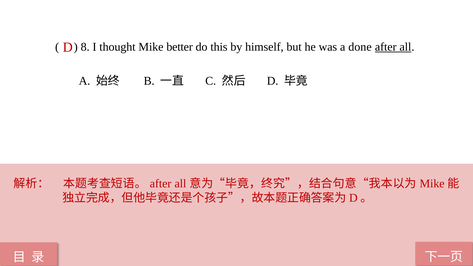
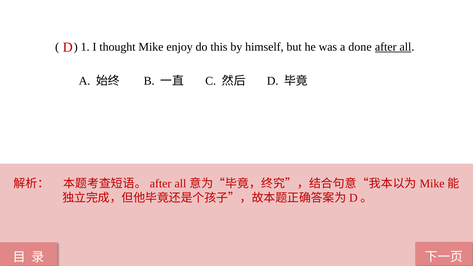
8: 8 -> 1 (85, 47)
better: better -> enjoy (180, 47)
